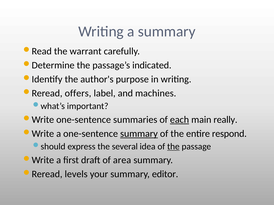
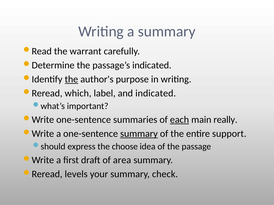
the underline: none -> present (71, 79)
offers: offers -> which (78, 94)
and machines: machines -> indicated (156, 94)
respond: respond -> support (229, 134)
several: several -> choose (125, 147)
the underline: present -> none (173, 147)
editor: editor -> check (165, 175)
